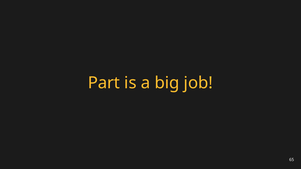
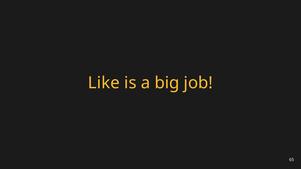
Part: Part -> Like (104, 83)
